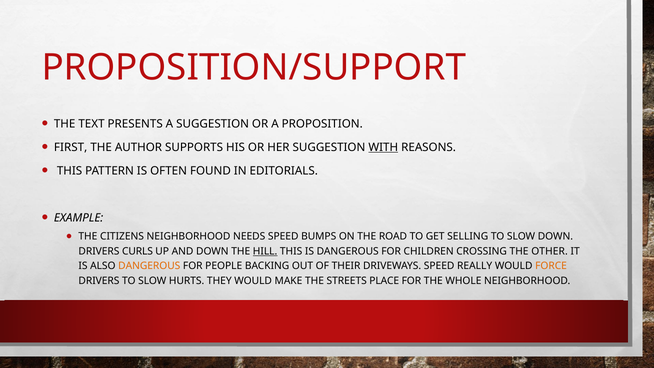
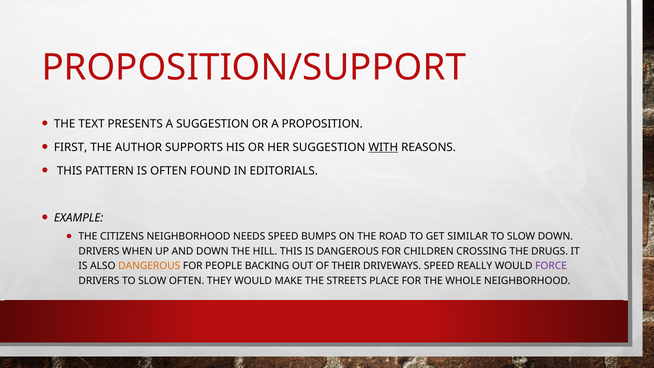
SELLING: SELLING -> SIMILAR (468, 237)
CURLS: CURLS -> WHEN (137, 251)
HILL underline: present -> none (265, 251)
OTHER: OTHER -> DRUGS (550, 251)
FORCE colour: orange -> purple (551, 266)
SLOW HURTS: HURTS -> OFTEN (187, 281)
